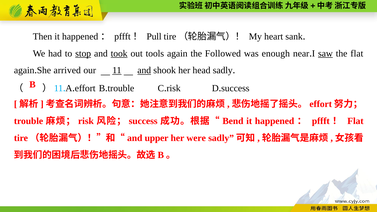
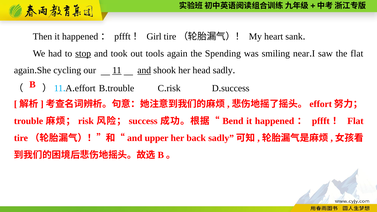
Pull: Pull -> Girl (154, 36)
took underline: present -> none (119, 53)
Followed: Followed -> Spending (223, 53)
enough: enough -> smiling (276, 53)
saw underline: present -> none (325, 53)
arrived: arrived -> cycling (67, 70)
were: were -> back (196, 138)
